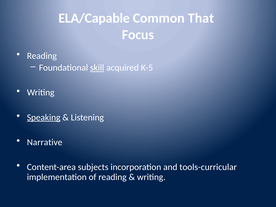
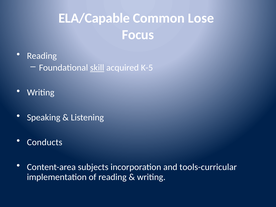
That: That -> Lose (201, 18)
Speaking underline: present -> none (44, 117)
Narrative: Narrative -> Conducts (45, 142)
